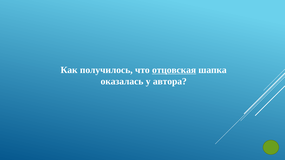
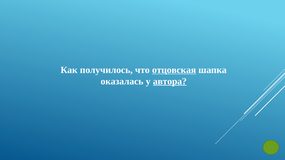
автора underline: none -> present (170, 81)
